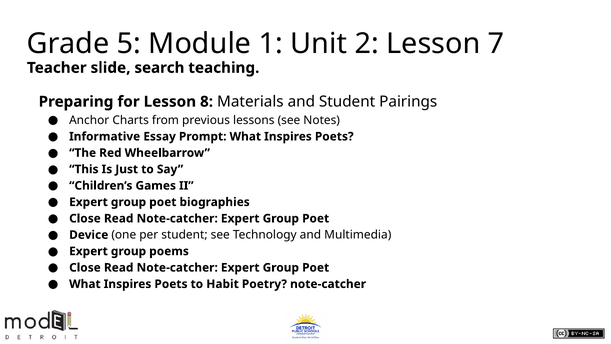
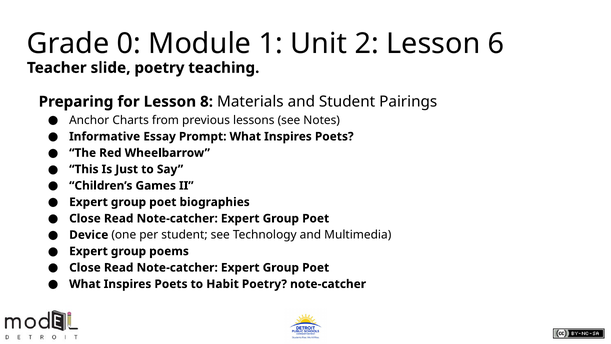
5: 5 -> 0 (129, 44)
7: 7 -> 6 (496, 44)
slide search: search -> poetry (159, 68)
